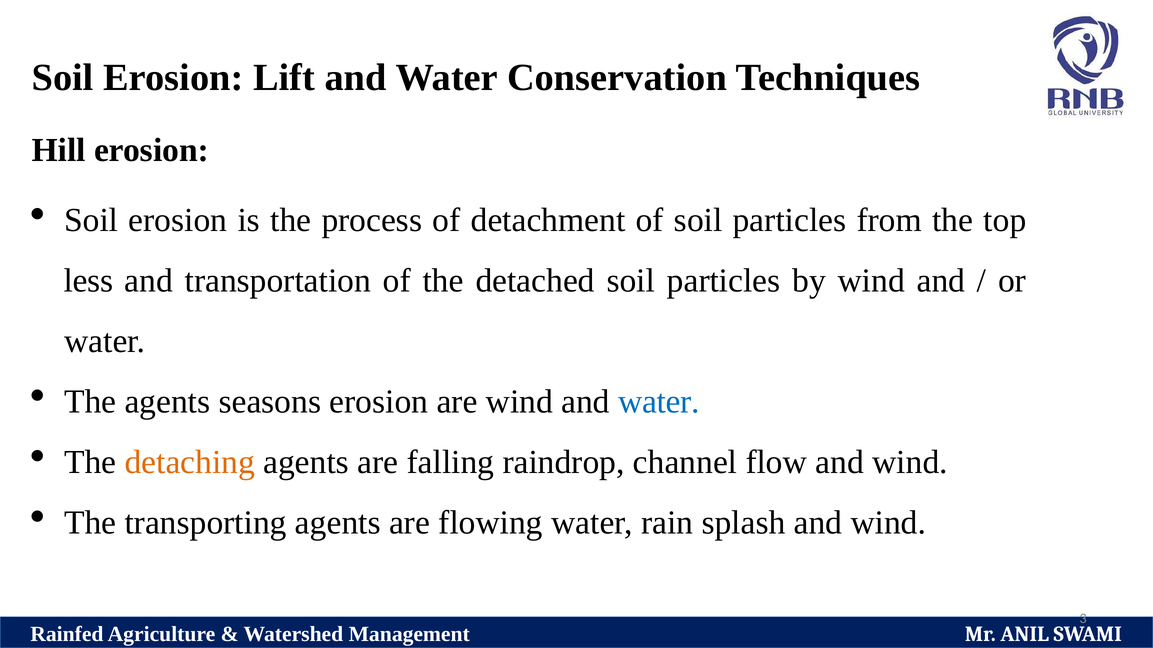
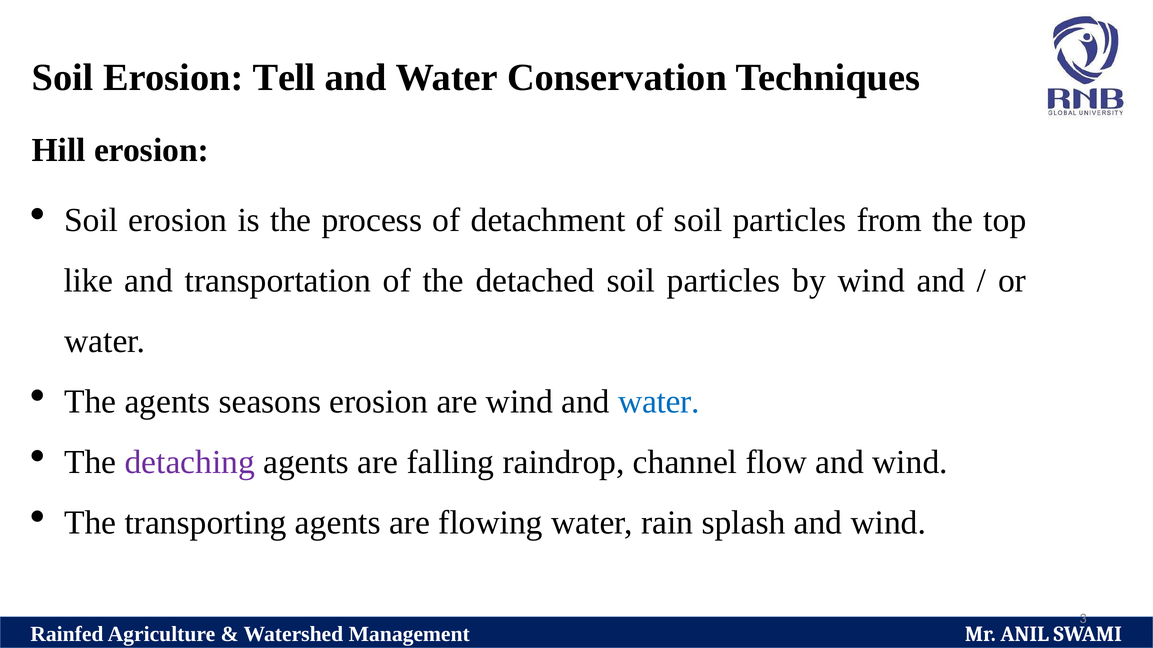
Lift: Lift -> Tell (284, 78)
less: less -> like (88, 281)
detaching colour: orange -> purple (190, 463)
